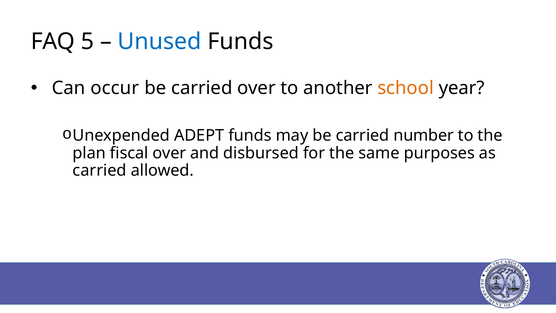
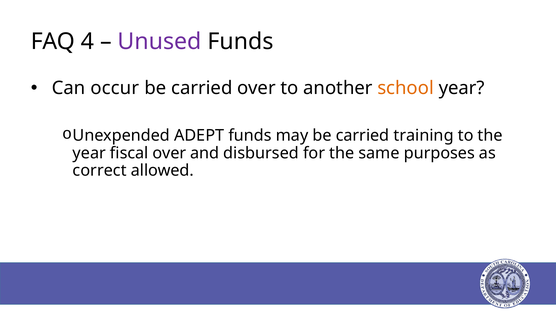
5: 5 -> 4 (87, 42)
Unused colour: blue -> purple (160, 42)
number: number -> training (424, 135)
plan: plan -> year (89, 153)
carried: carried -> correct (100, 170)
